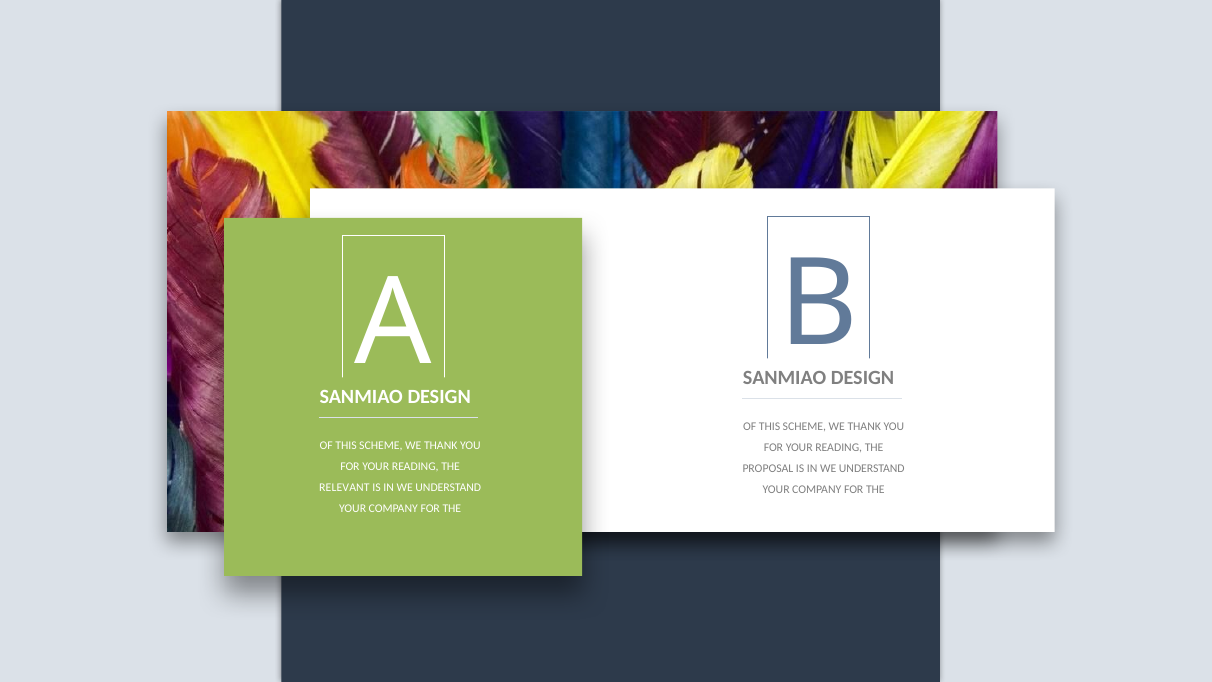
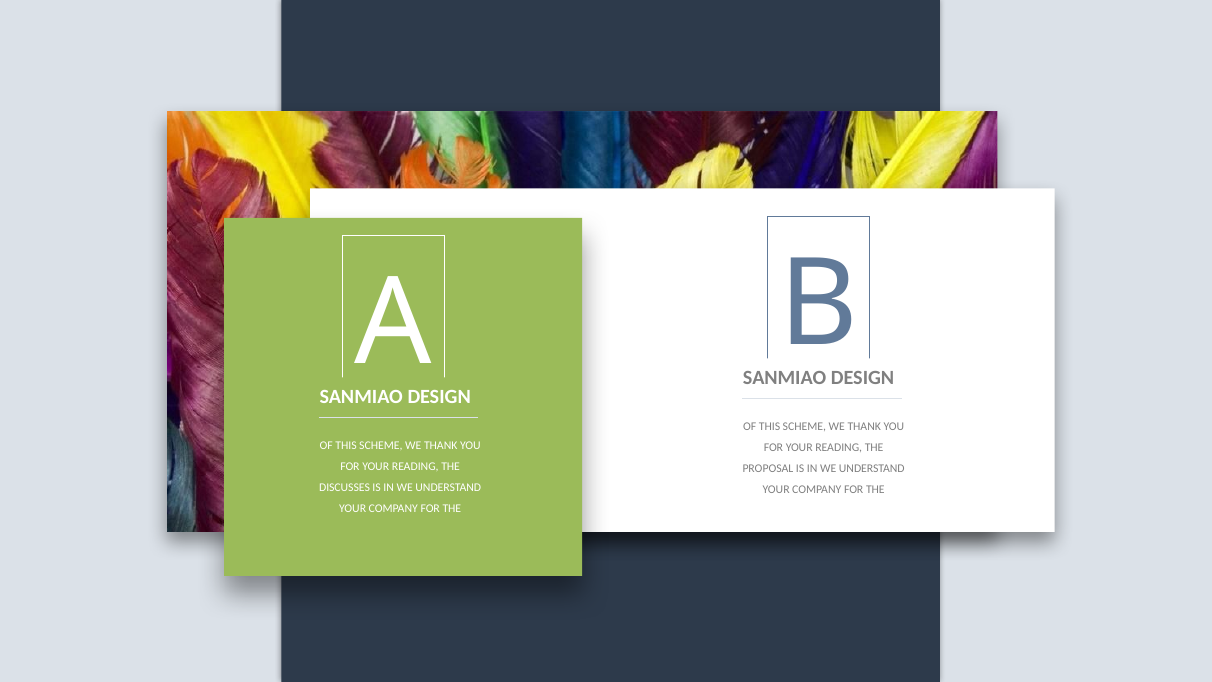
RELEVANT: RELEVANT -> DISCUSSES (345, 488)
